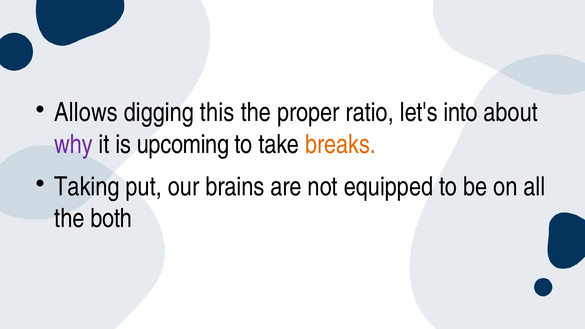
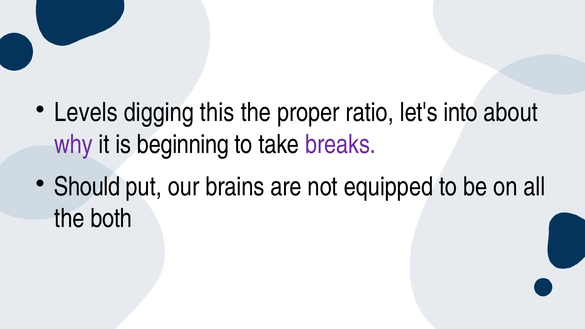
Allows: Allows -> Levels (86, 113)
upcoming: upcoming -> beginning (183, 144)
breaks colour: orange -> purple (340, 144)
Taking: Taking -> Should (87, 187)
